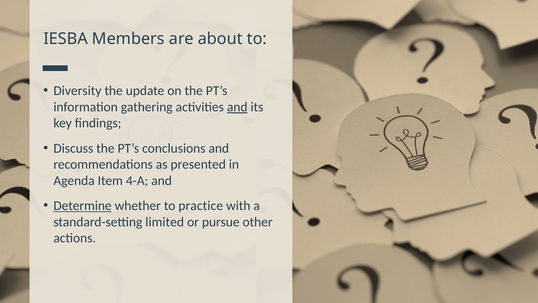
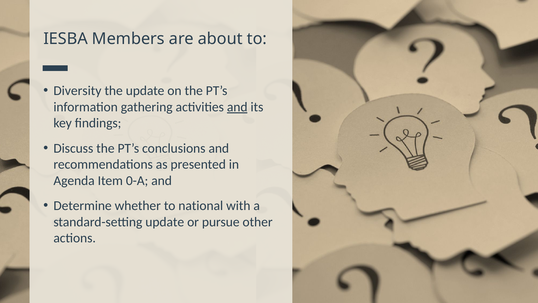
4-A: 4-A -> 0-A (137, 180)
Determine underline: present -> none (83, 206)
practice: practice -> national (201, 206)
standard-setting limited: limited -> update (165, 222)
